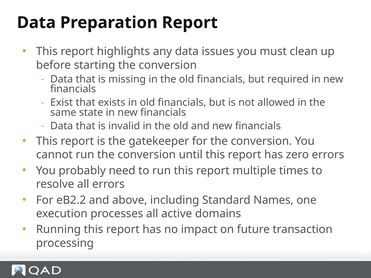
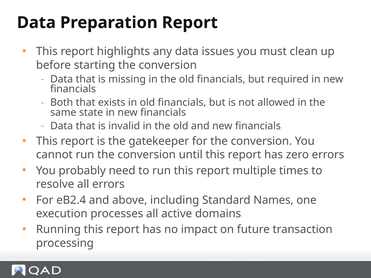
Exist: Exist -> Both (62, 103)
eB2.2: eB2.2 -> eB2.4 (71, 200)
